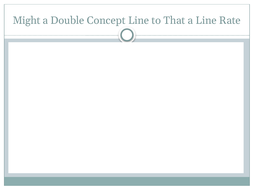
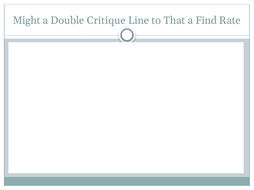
Concept: Concept -> Critique (106, 21)
a Line: Line -> Find (206, 21)
